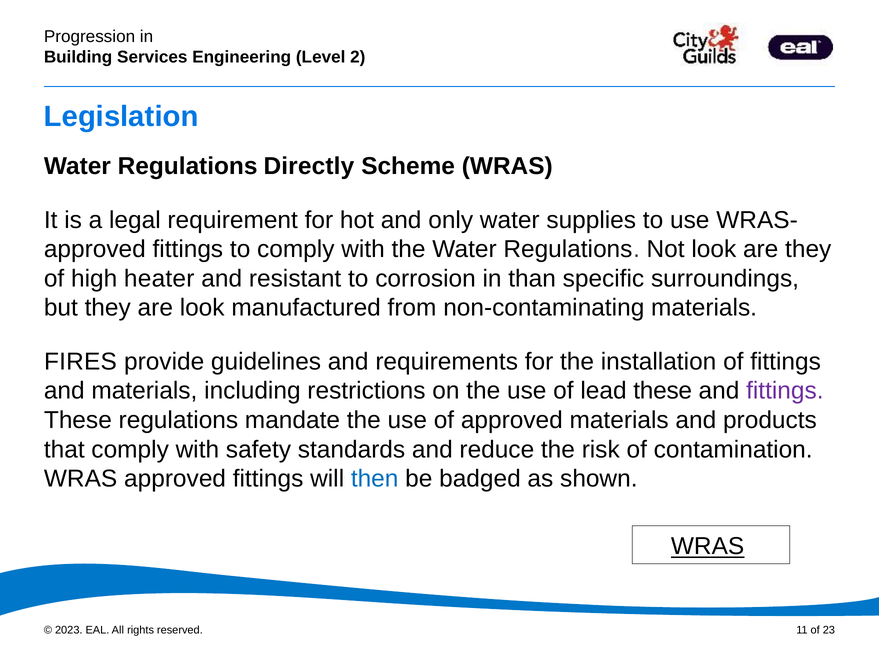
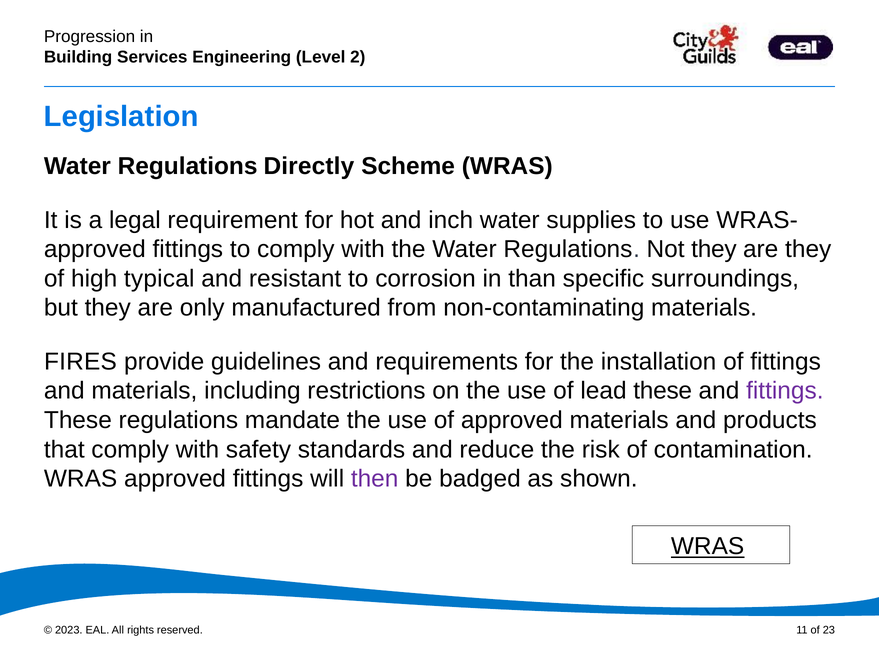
only: only -> inch (451, 220)
Not look: look -> they (714, 249)
heater: heater -> typical (159, 279)
are look: look -> only (202, 308)
then colour: blue -> purple (375, 479)
